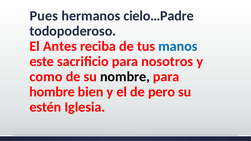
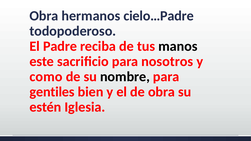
Pues: Pues -> Obra (44, 16)
Antes: Antes -> Padre (60, 46)
manos colour: blue -> black (178, 46)
hombre: hombre -> gentiles (52, 92)
de pero: pero -> obra (161, 92)
